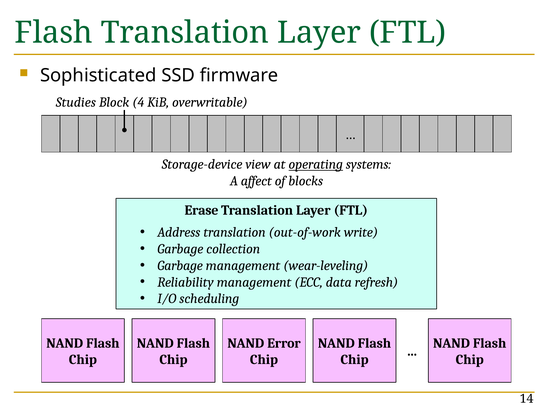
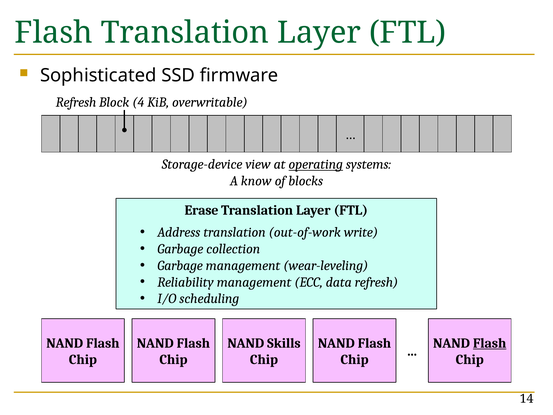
Studies: Studies -> Refresh (76, 102)
affect: affect -> know (256, 181)
Error: Error -> Skills (284, 343)
Flash underline: none -> present (490, 343)
